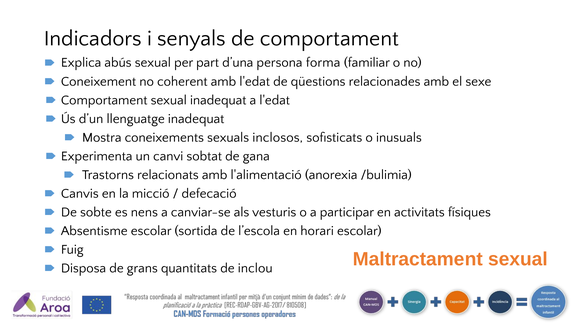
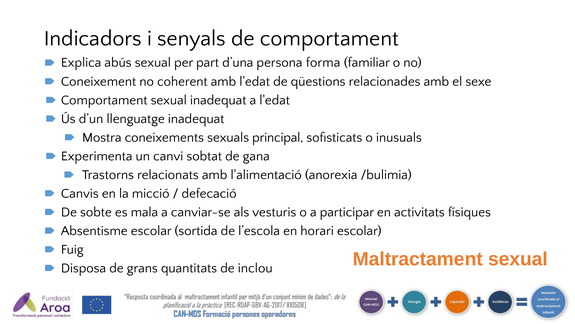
inclosos: inclosos -> principal (278, 137)
nens: nens -> mala (144, 212)
